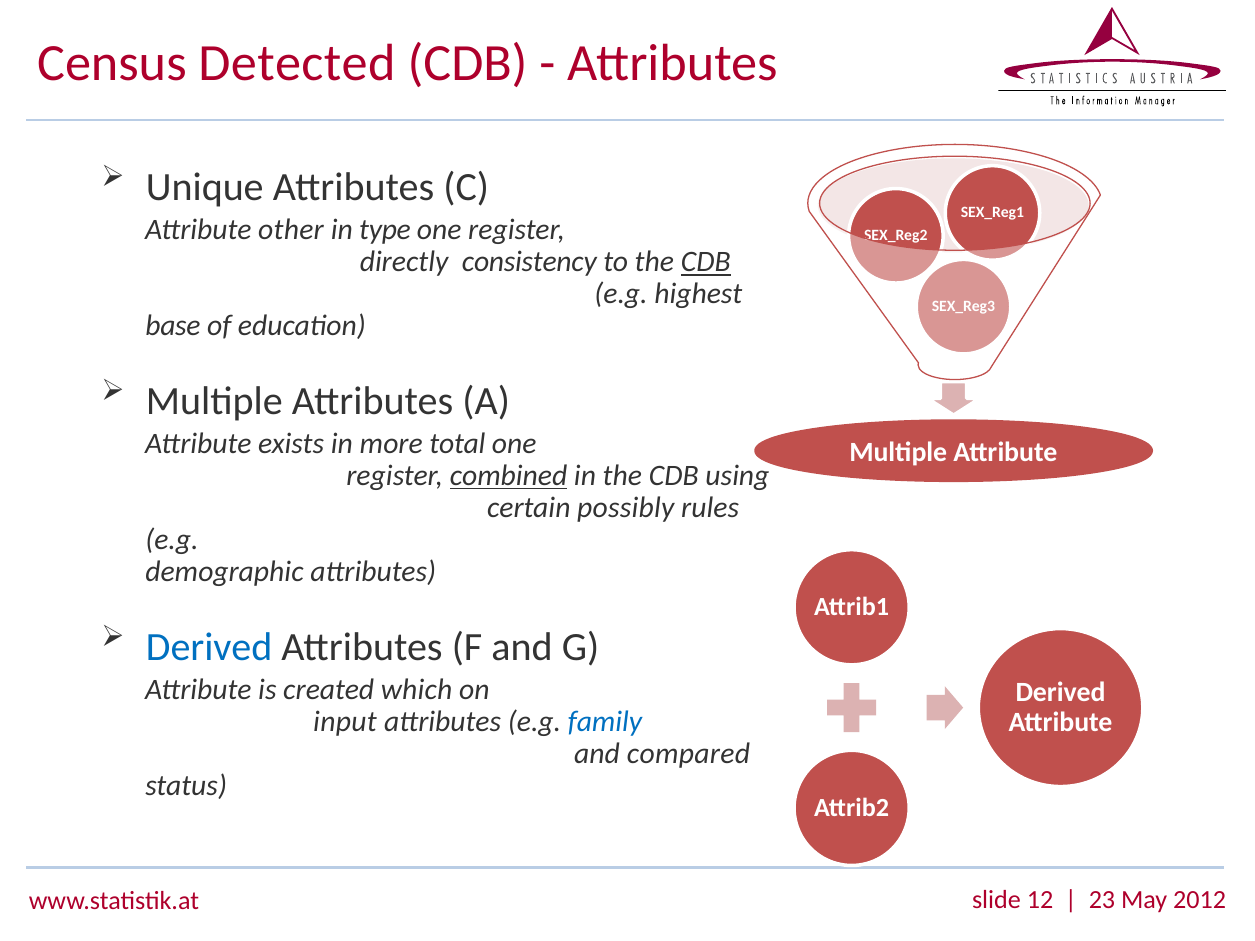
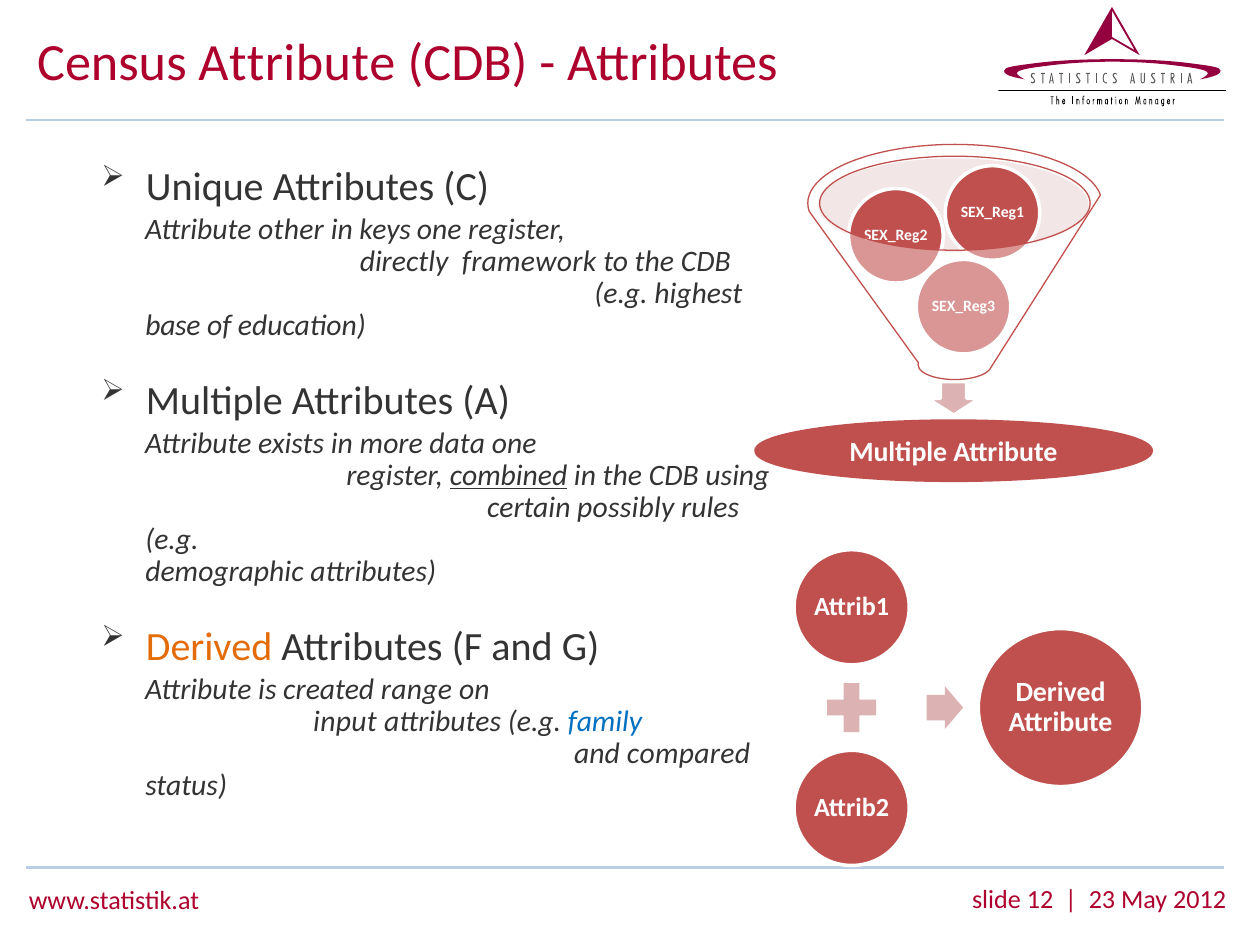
Census Detected: Detected -> Attribute (297, 63)
type: type -> keys (385, 230)
consistency: consistency -> framework (529, 262)
CDB underline: present -> none (706, 262)
total: total -> data (457, 444)
Derived colour: blue -> orange (209, 647)
which: which -> range (416, 690)
